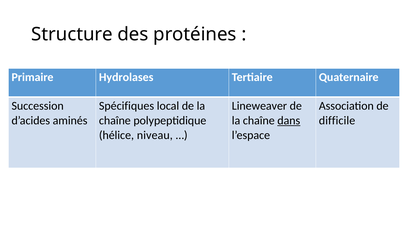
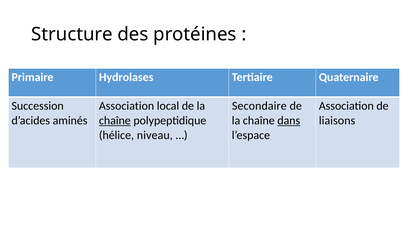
Spécifiques: Spécifiques -> Association (127, 106)
Lineweaver: Lineweaver -> Secondaire (259, 106)
chaîne underline: none -> present (115, 120)
difficile: difficile -> liaisons (337, 120)
